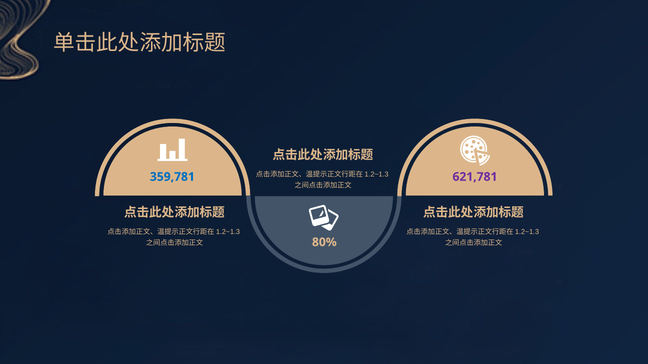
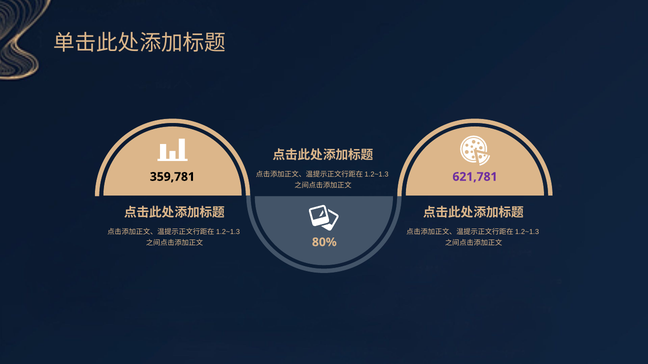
359,781 colour: blue -> black (172, 177)
